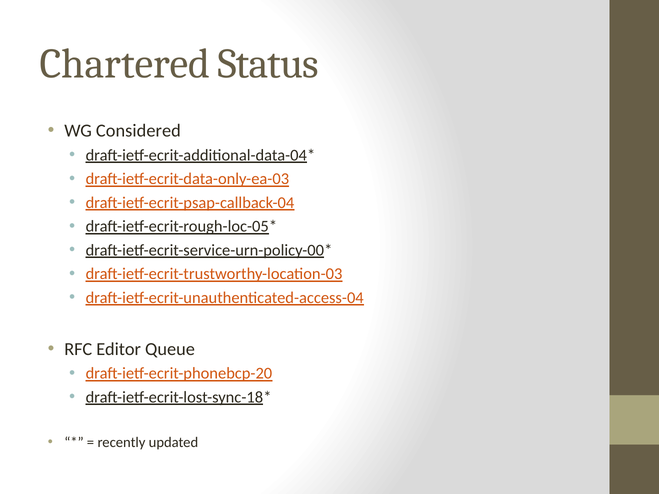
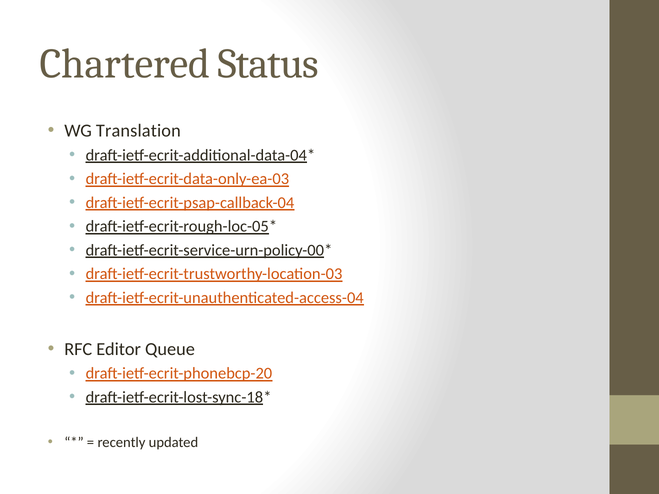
Considered: Considered -> Translation (138, 131)
